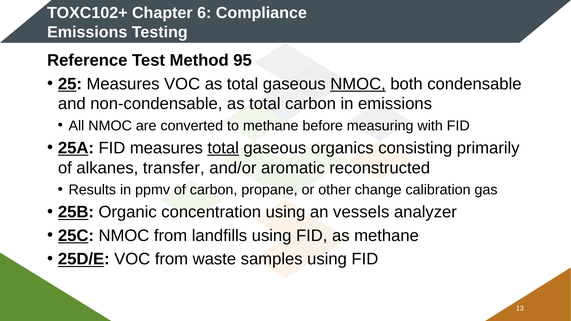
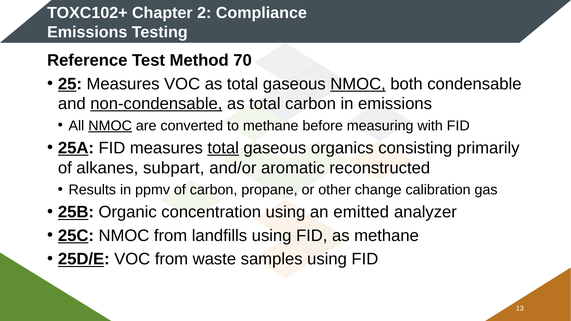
6: 6 -> 2 (204, 13)
95: 95 -> 70 (243, 60)
non-condensable underline: none -> present (156, 104)
NMOC underline: none -> present (110, 126)
transfer: transfer -> subpart (174, 168)
vessels: vessels -> emitted (361, 212)
